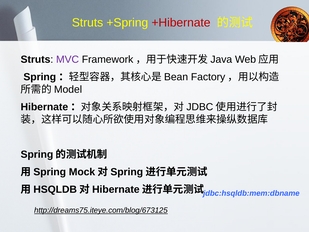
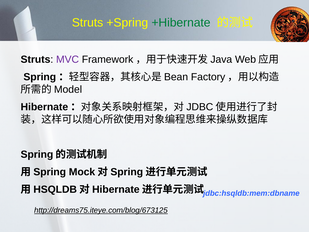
+Hibernate colour: red -> green (181, 23)
